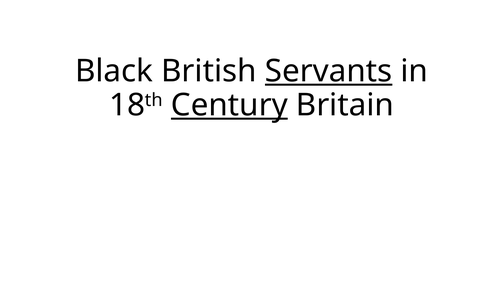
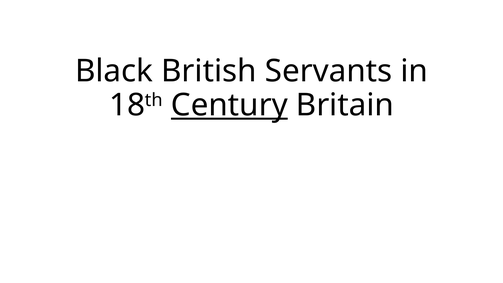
Servants underline: present -> none (329, 71)
